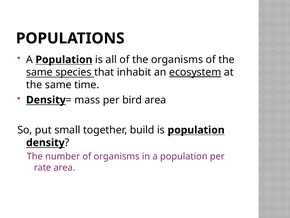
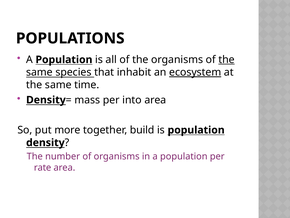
the underline: none -> present (227, 60)
bird: bird -> into (132, 100)
small: small -> more (67, 130)
